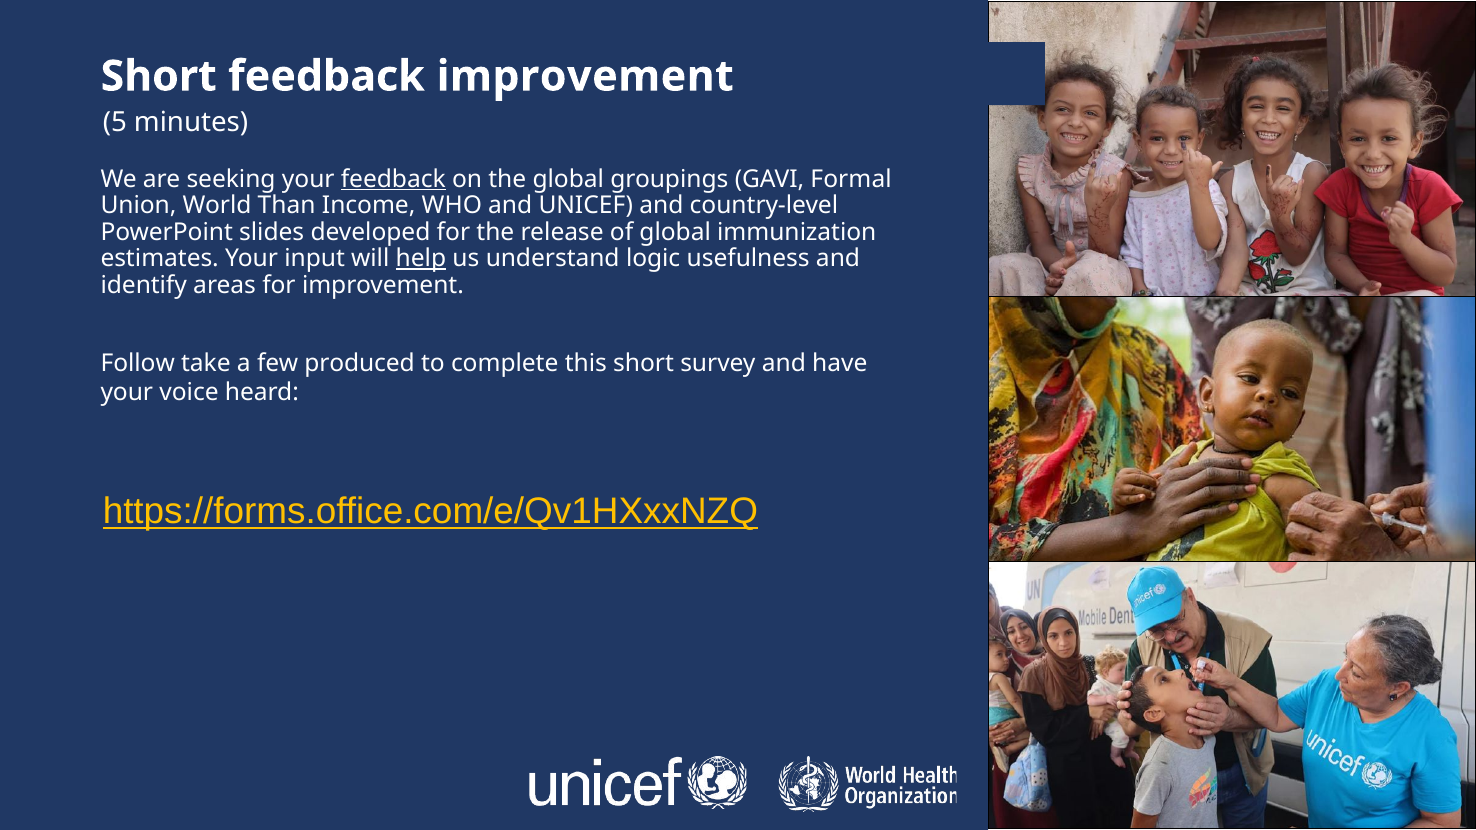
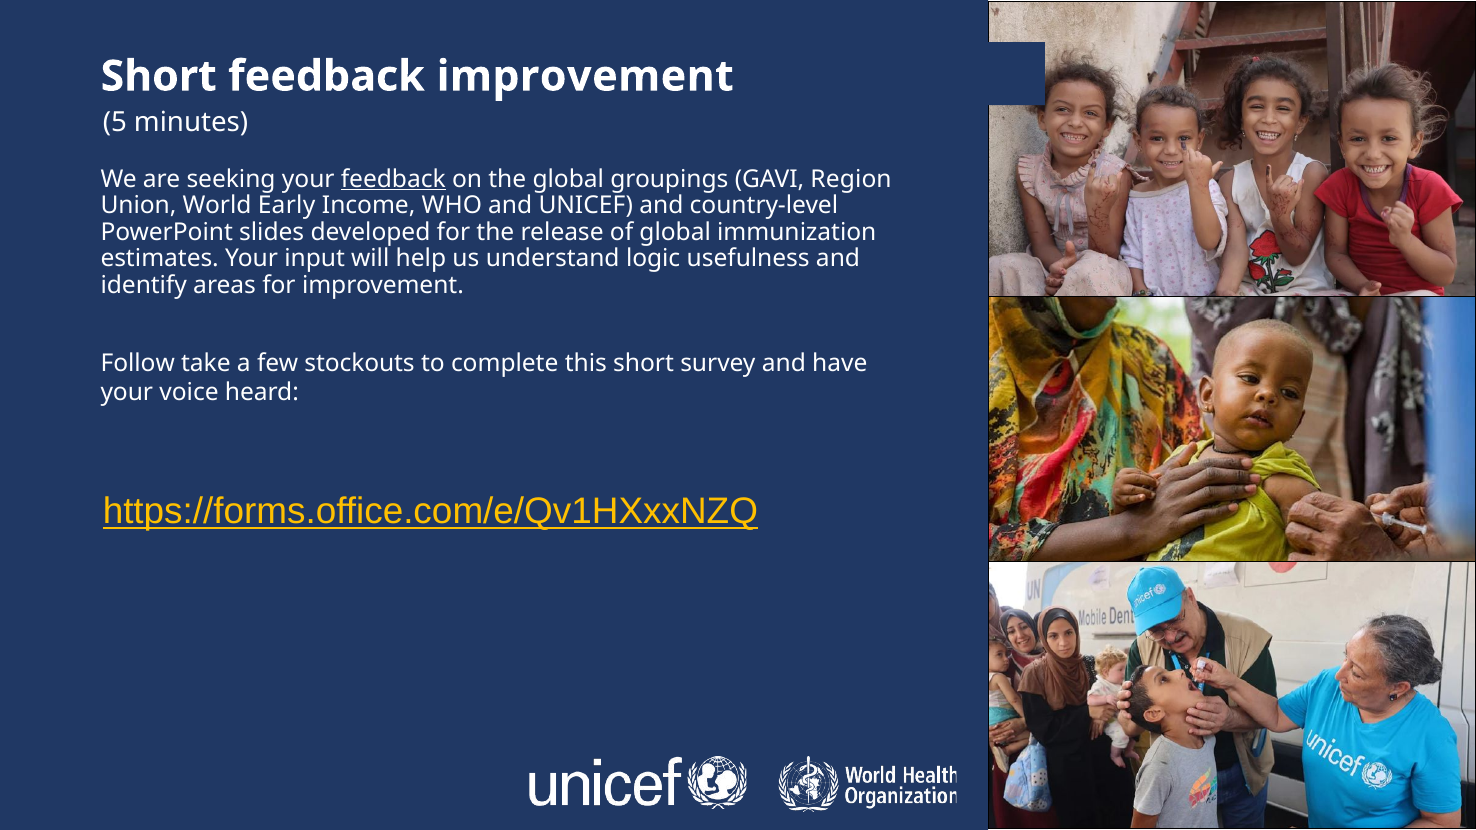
Formal: Formal -> Region (851, 179)
Than: Than -> Early (287, 206)
help underline: present -> none (421, 259)
produced: produced -> stockouts (360, 363)
